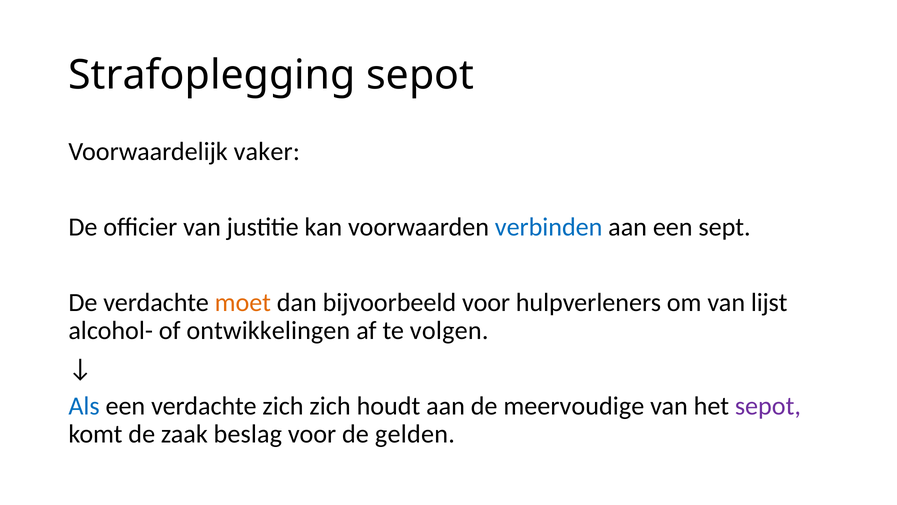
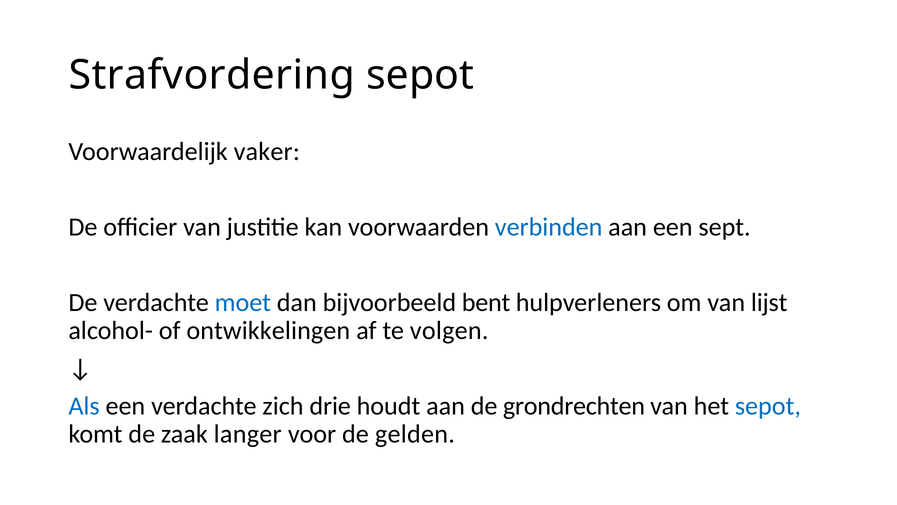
Strafoplegging: Strafoplegging -> Strafvordering (212, 75)
moet colour: orange -> blue (243, 302)
bijvoorbeeld voor: voor -> bent (486, 302)
zich zich: zich -> drie (330, 406)
meervoudige: meervoudige -> grondrechten (574, 406)
sepot colour: purple -> blue (768, 406)
beslag: beslag -> langer (248, 434)
